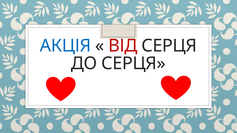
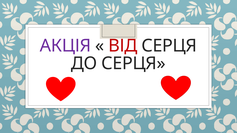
АКЦІЯ colour: blue -> purple (65, 46)
